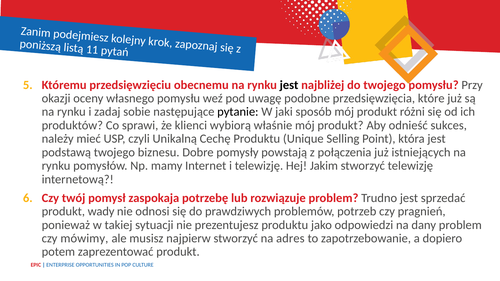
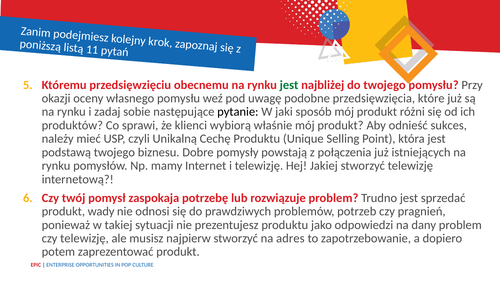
jest colour: black -> green (289, 85)
Jakim: Jakim -> Jakiej (324, 166)
czy mówimy: mówimy -> telewizję (84, 239)
